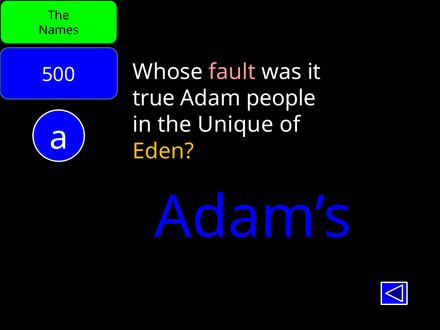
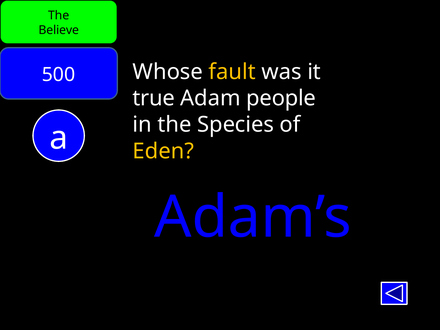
Names: Names -> Believe (59, 30)
fault colour: pink -> yellow (232, 72)
Unique: Unique -> Species (236, 125)
